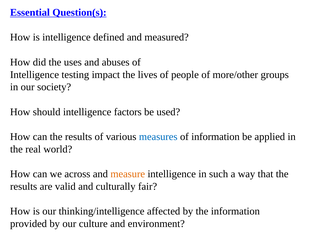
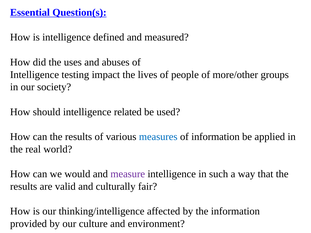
factors: factors -> related (128, 112)
across: across -> would (77, 174)
measure colour: orange -> purple (128, 174)
